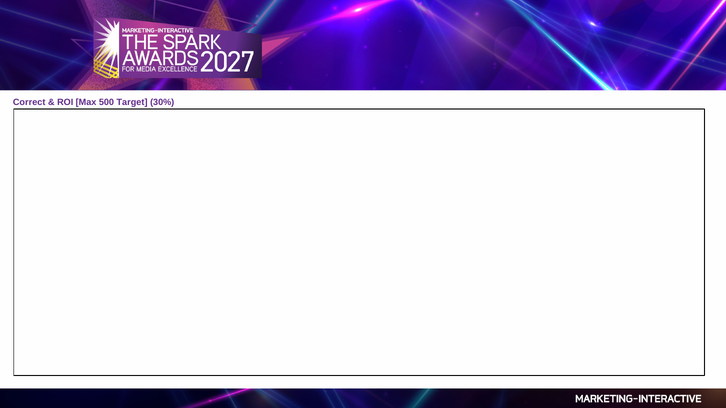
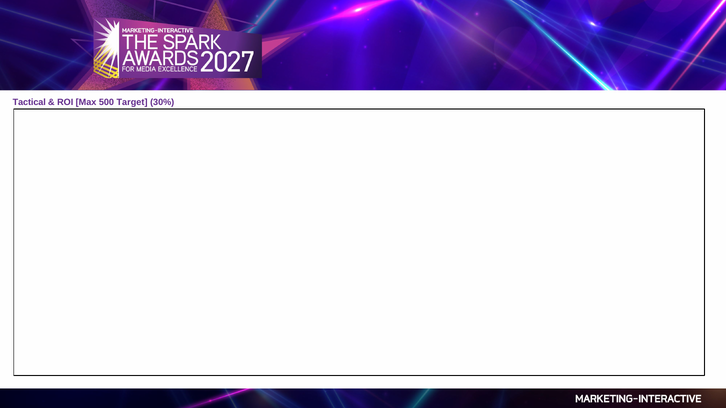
Correct: Correct -> Tactical (29, 103)
